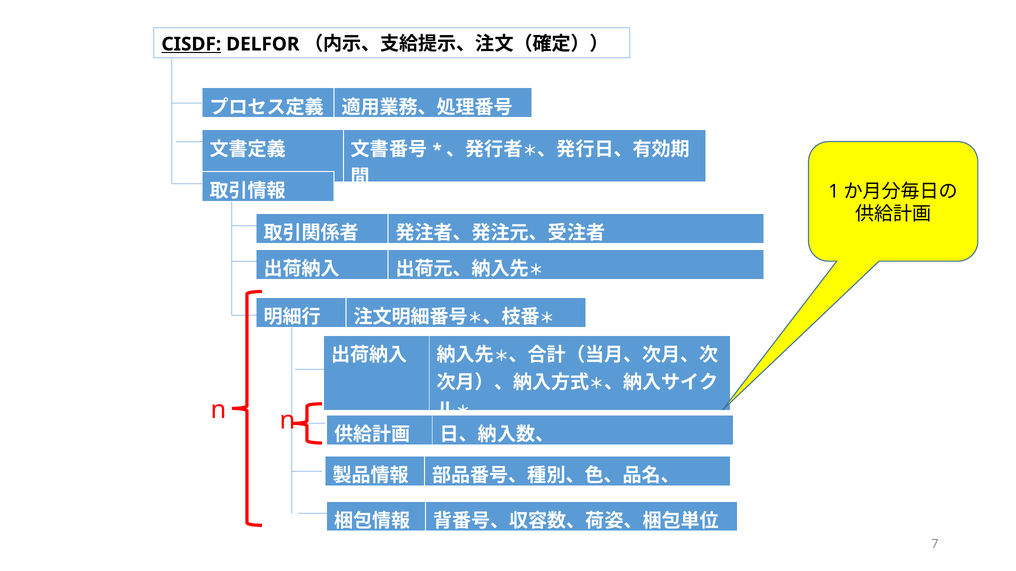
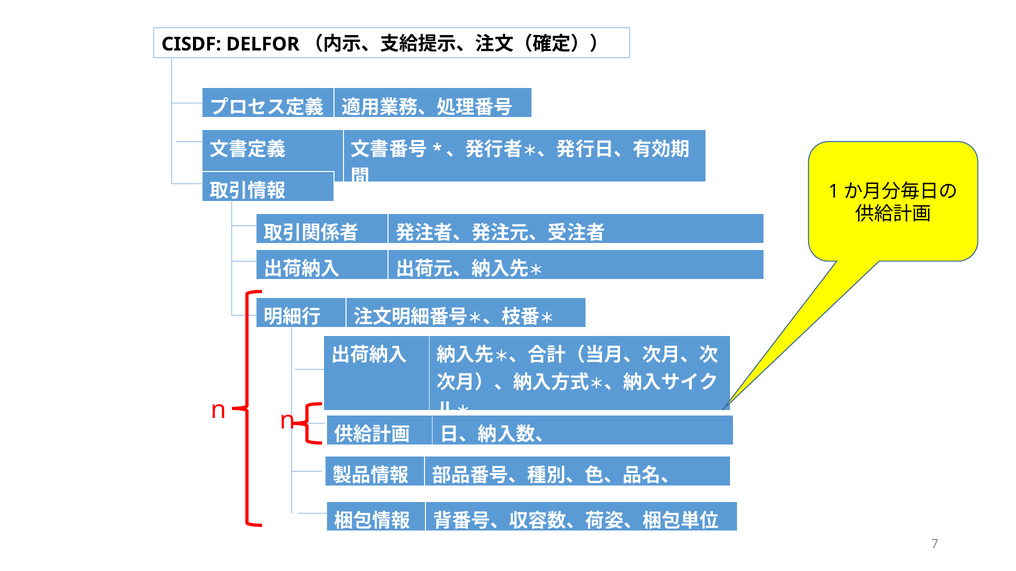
CISDF underline: present -> none (191, 44)
